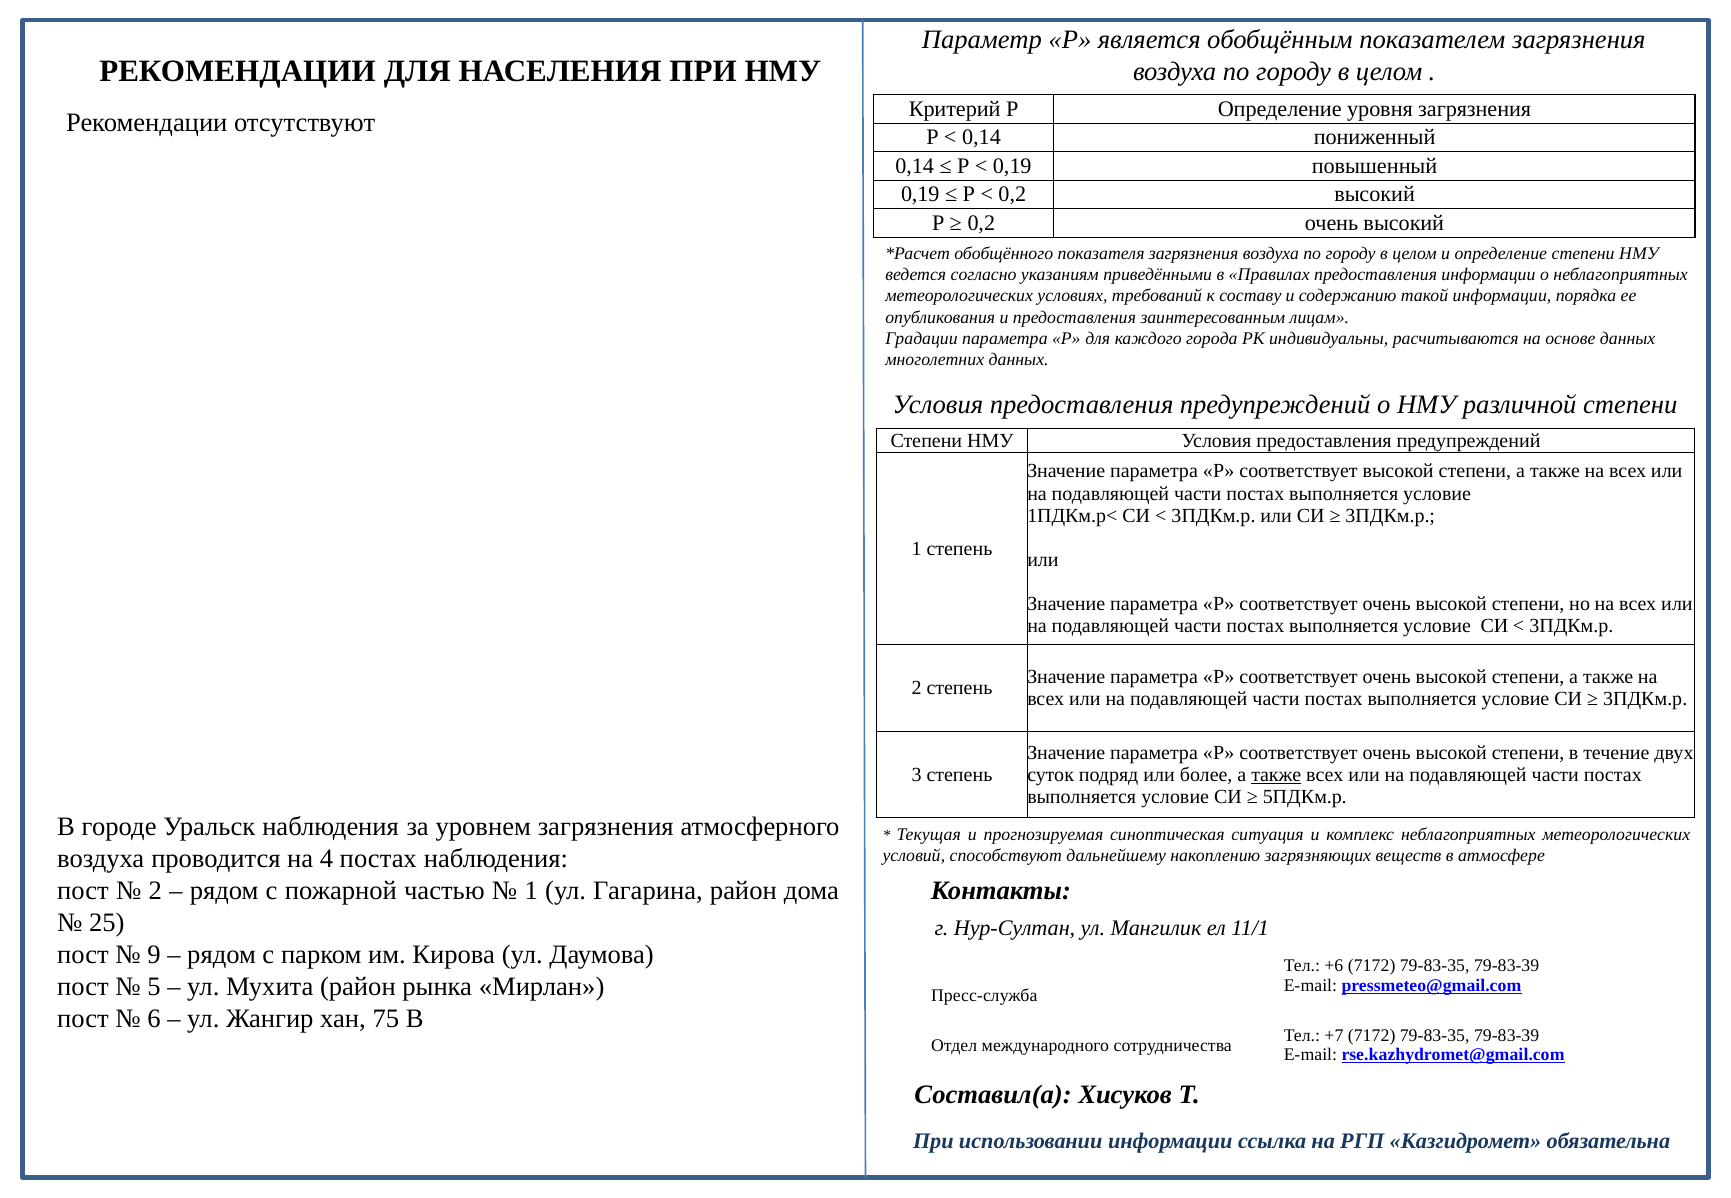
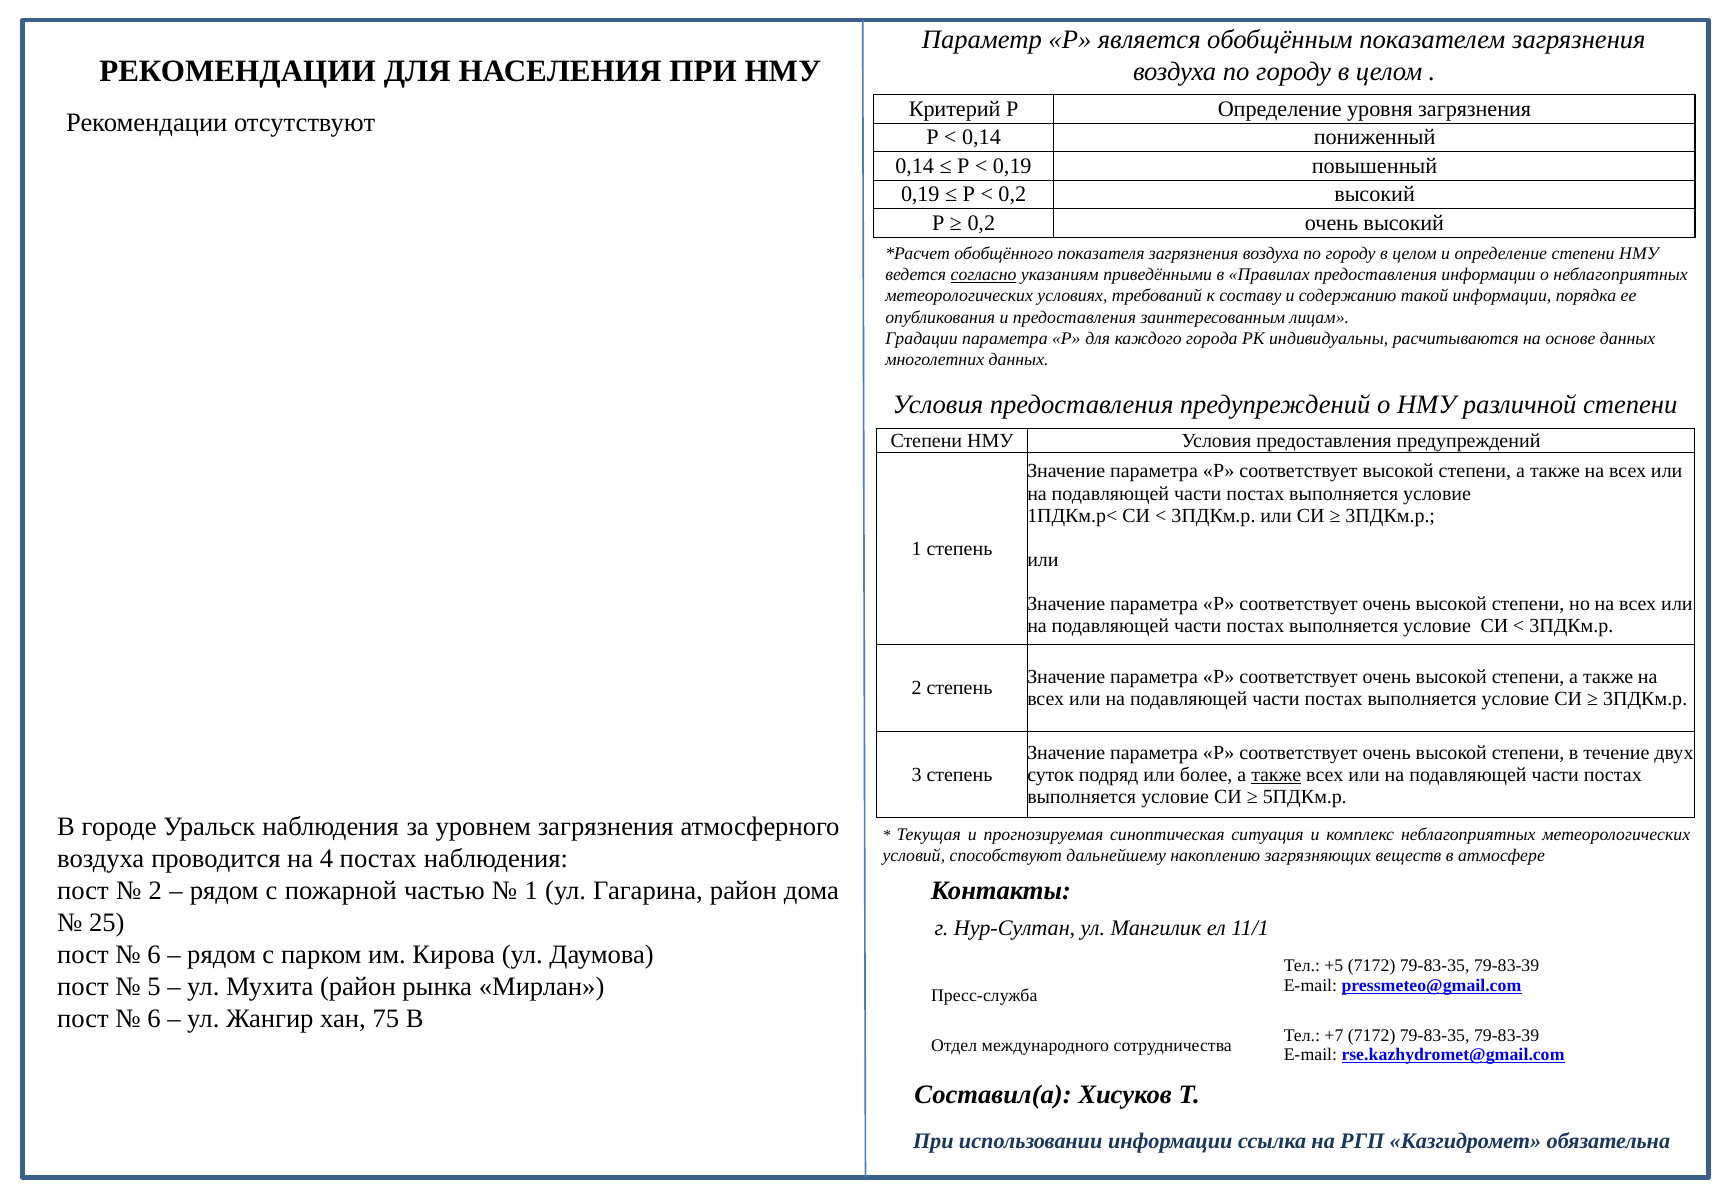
согласно underline: none -> present (984, 275)
9: 9 -> 6 (154, 955)
+6: +6 -> +5 (1334, 966)
